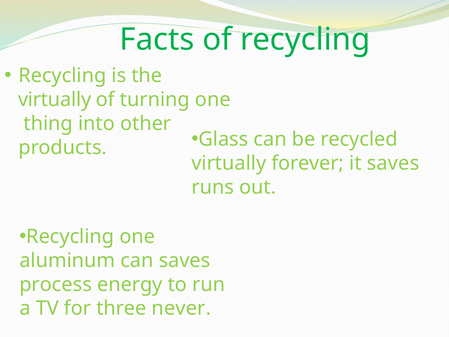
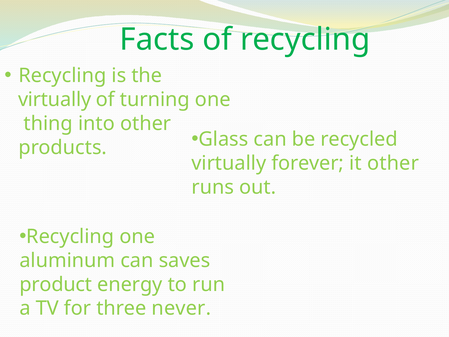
it saves: saves -> other (393, 163)
process: process -> product (56, 284)
